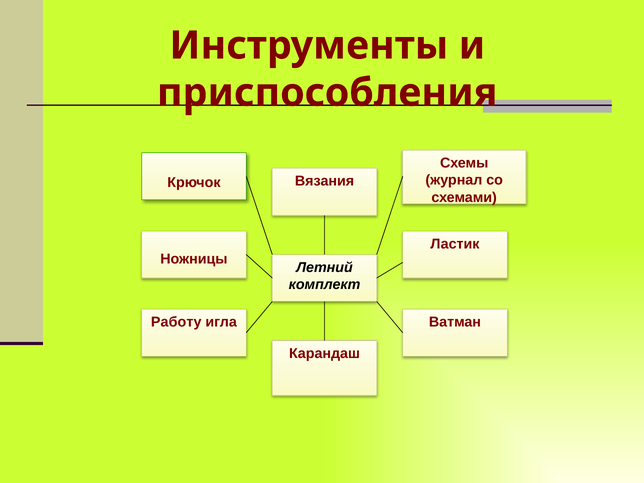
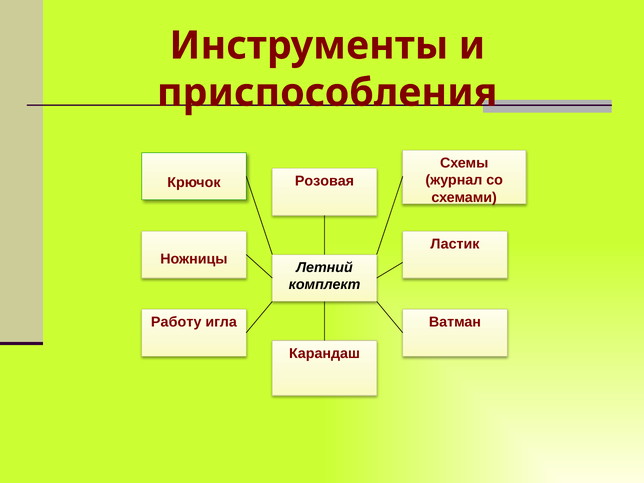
Вязания: Вязания -> Розовая (325, 181)
